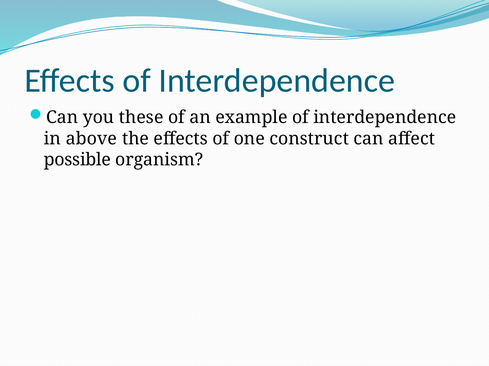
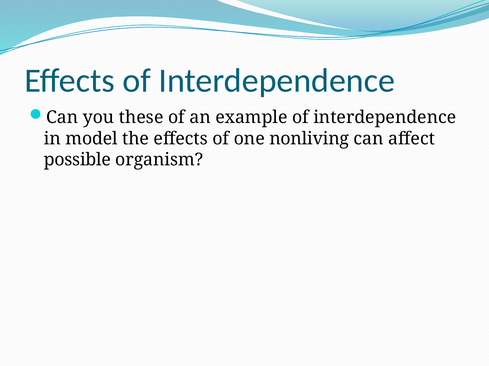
above: above -> model (92, 139)
construct: construct -> nonliving (309, 139)
